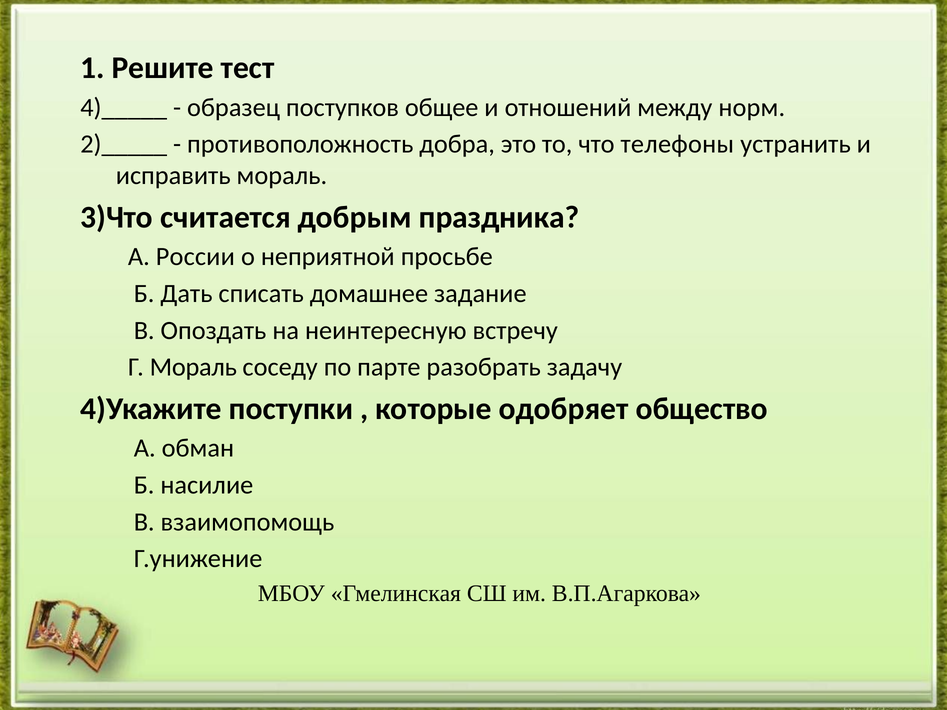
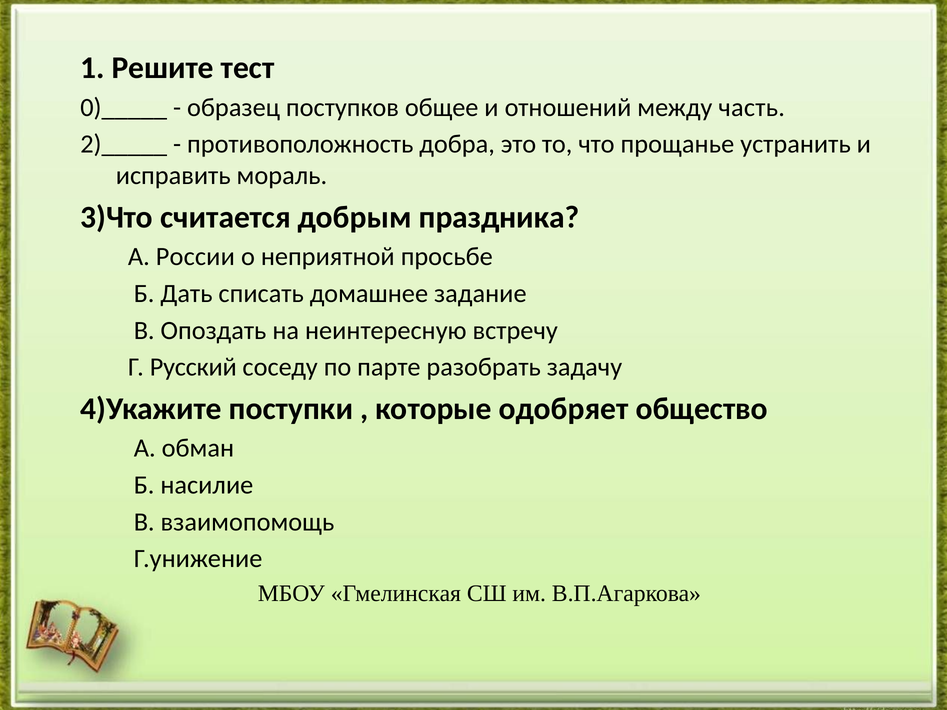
4)_____: 4)_____ -> 0)_____ (124, 107)
норм: норм -> часть (752, 107)
телефоны: телефоны -> прощанье (677, 144)
Г Мораль: Мораль -> Русский (193, 367)
